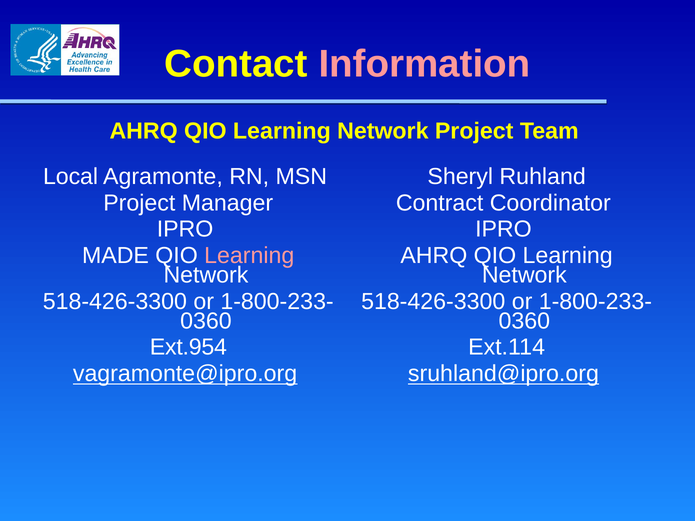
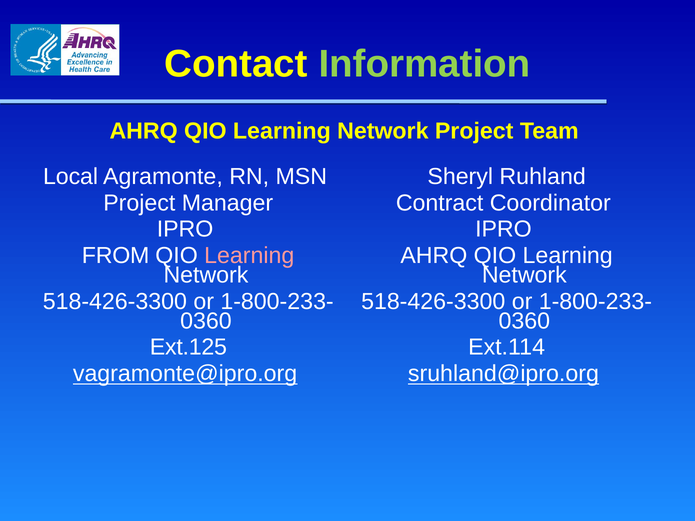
Information colour: pink -> light green (424, 64)
MADE: MADE -> FROM (116, 256)
Ext.954: Ext.954 -> Ext.125 (188, 348)
